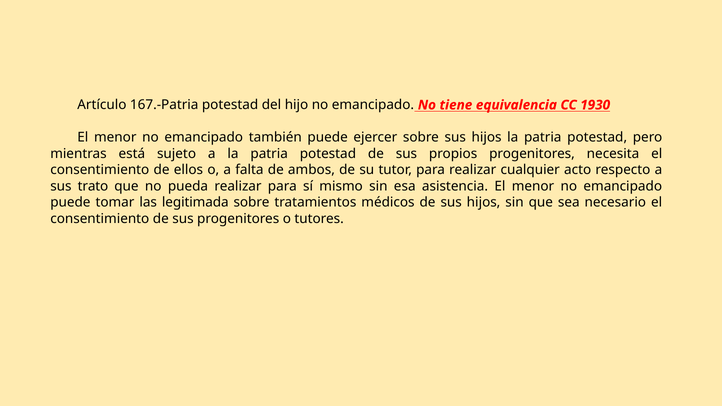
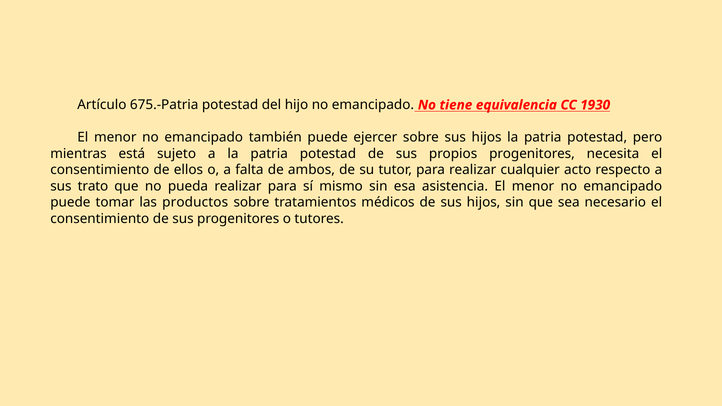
167.-Patria: 167.-Patria -> 675.-Patria (164, 105)
legitimada: legitimada -> productos (195, 202)
